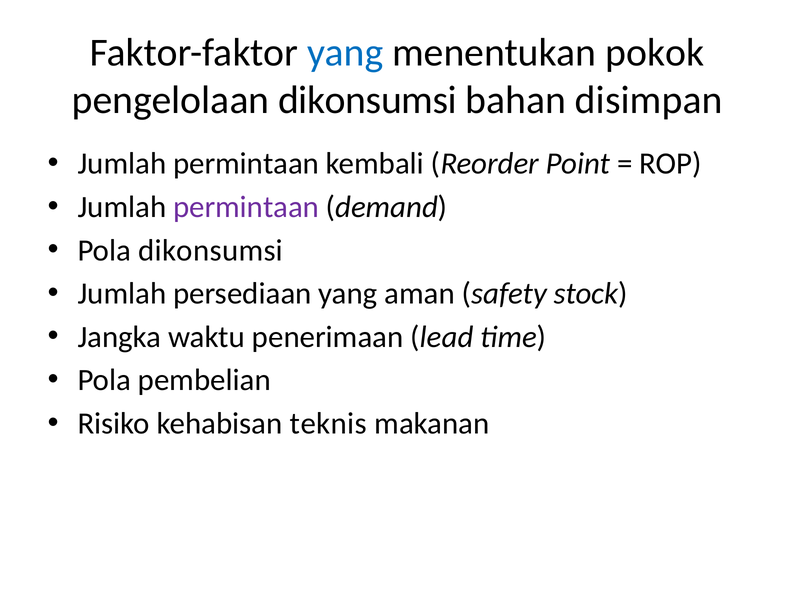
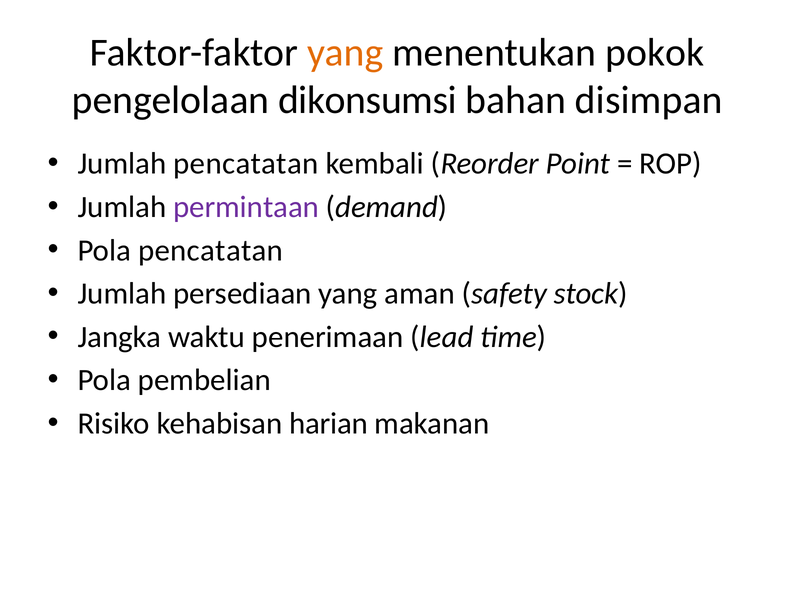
yang colour: blue -> orange (345, 52)
permintaan: permintaan -> pencatatan (246, 164)
Pola dikonsumsi: dikonsumsi -> pencatatan (211, 250)
teknis: teknis -> harian (329, 424)
